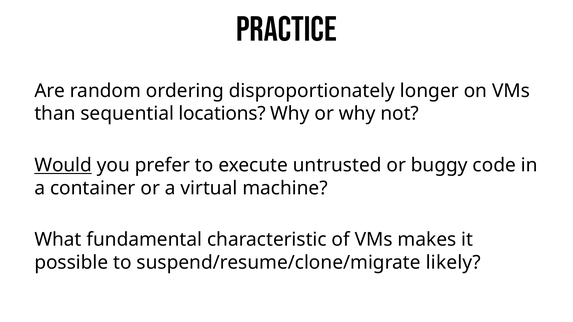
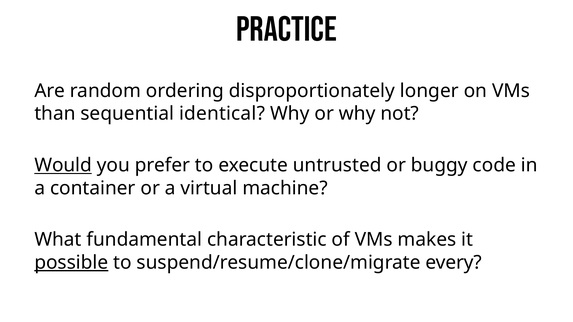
locations: locations -> identical (222, 114)
possible underline: none -> present (71, 263)
likely: likely -> every (454, 263)
